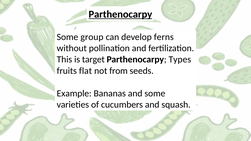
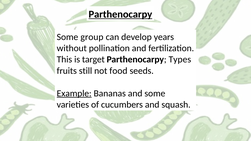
ferns: ferns -> years (164, 37)
flat: flat -> still (86, 71)
from: from -> food (118, 71)
Example underline: none -> present (74, 93)
